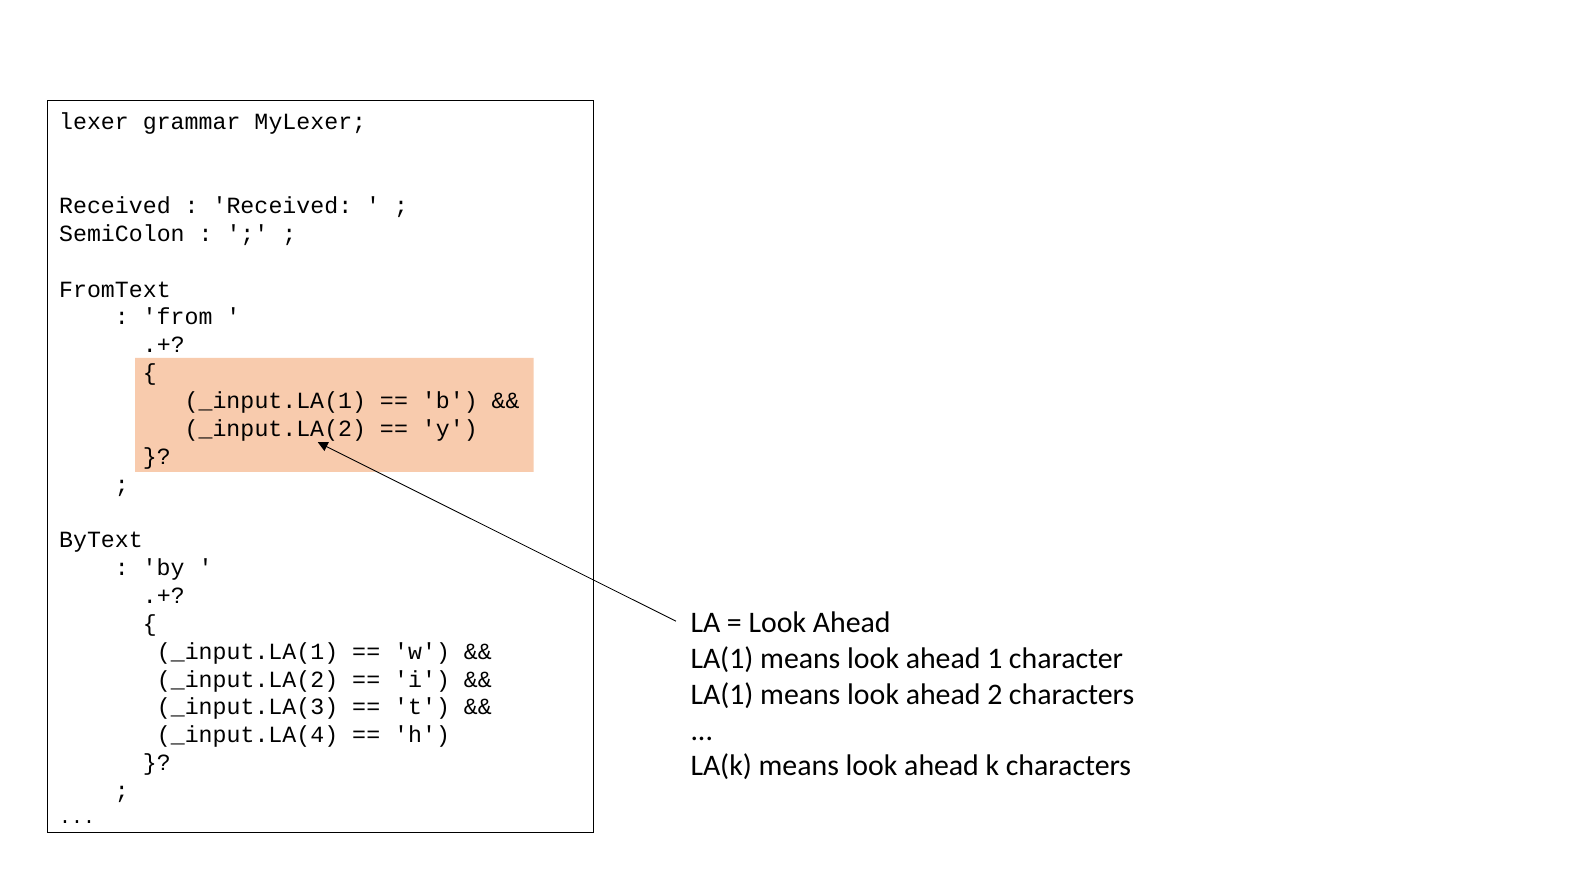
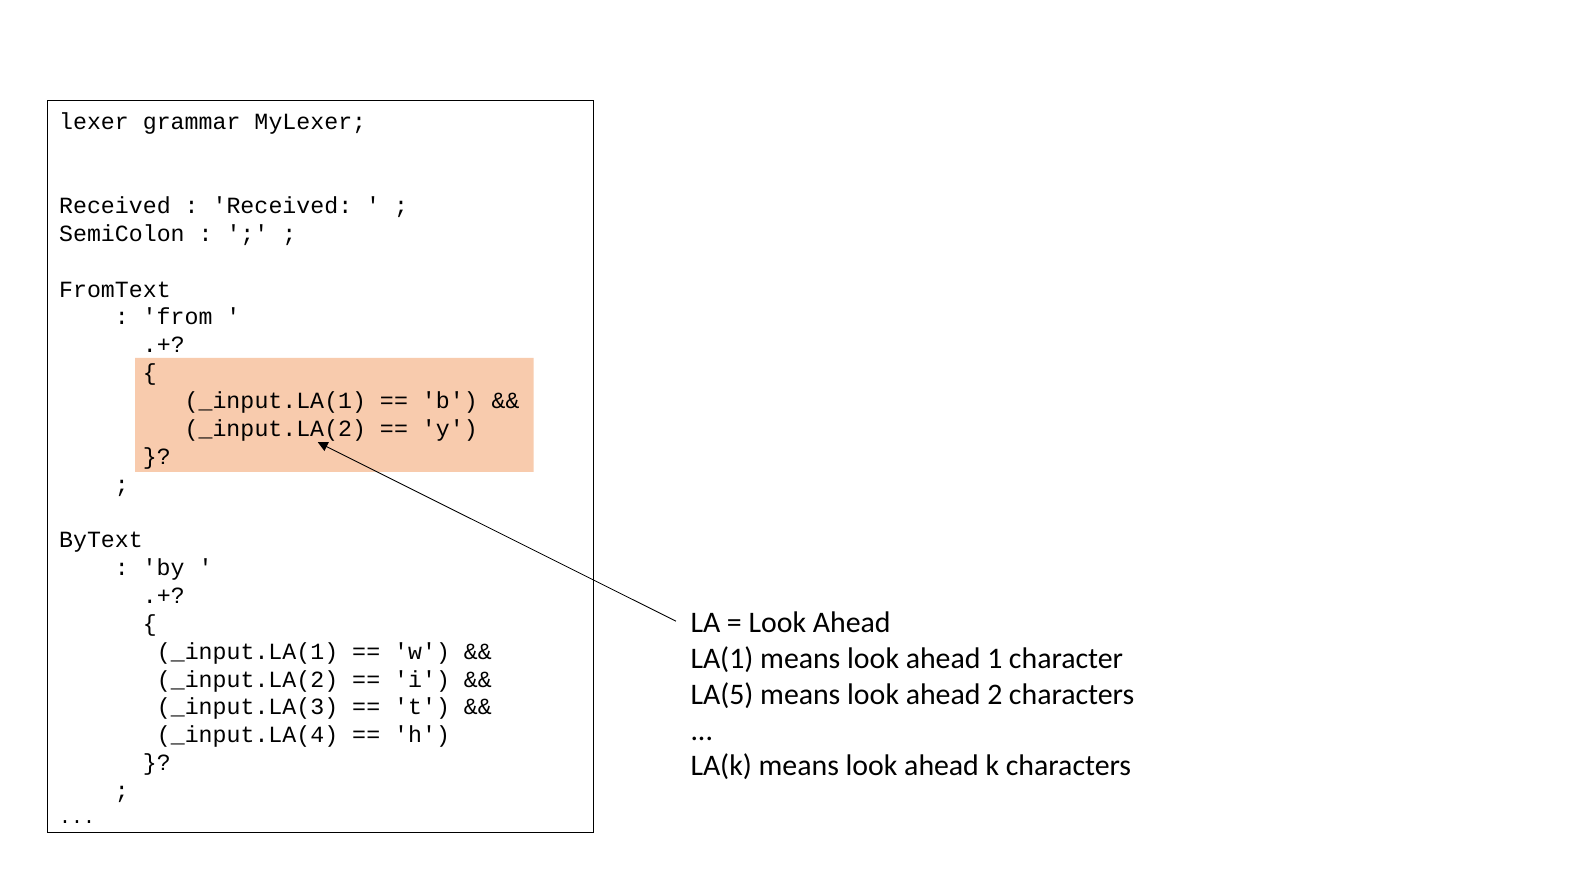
LA(1: LA(1 -> LA(5 (722, 695)
